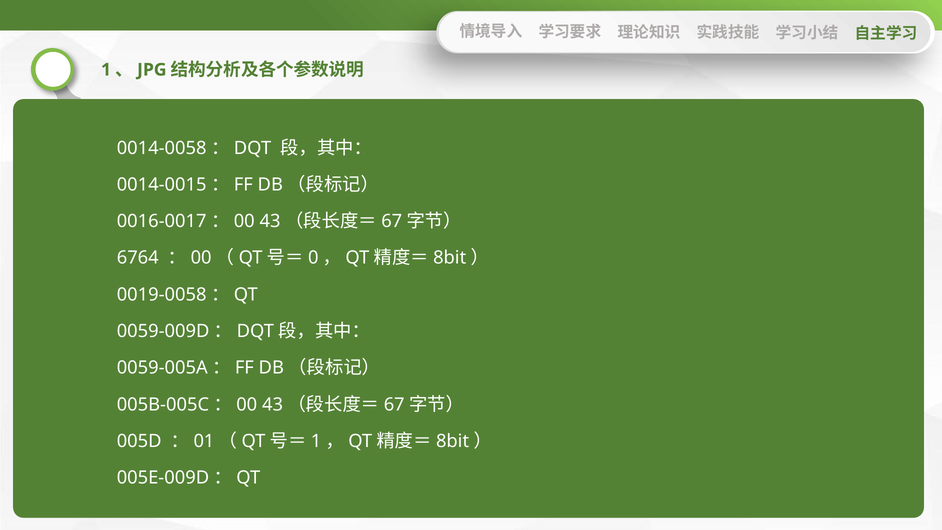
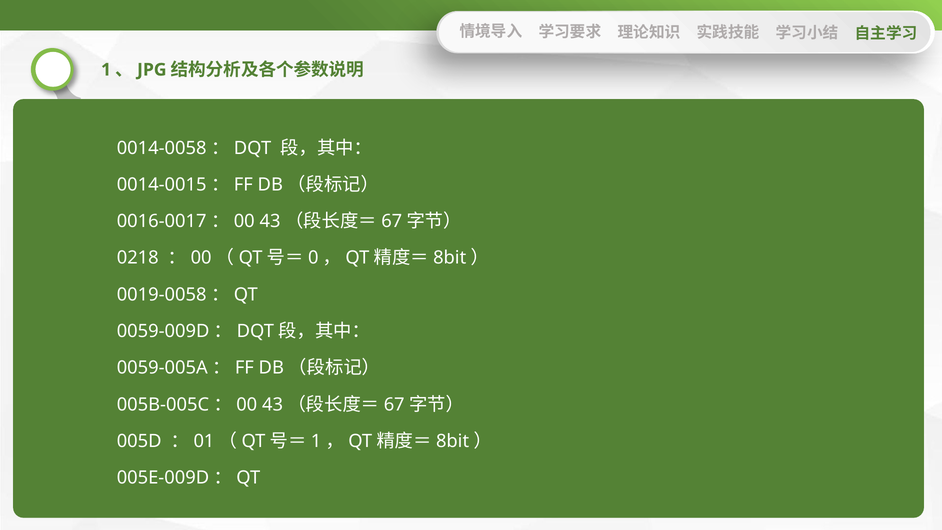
6764: 6764 -> 0218 (138, 258)
